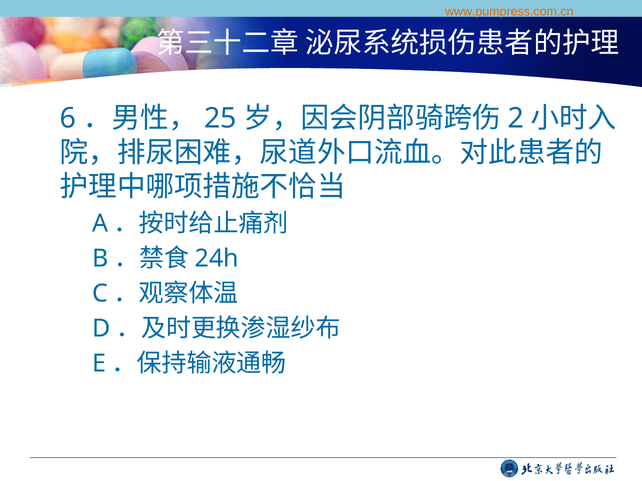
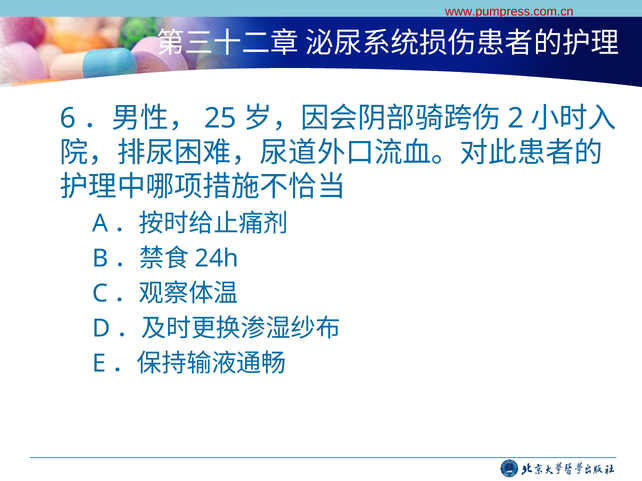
www.pumpress.com.cn colour: orange -> red (509, 12)
